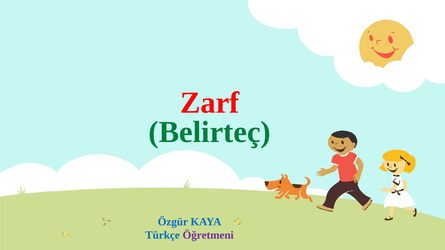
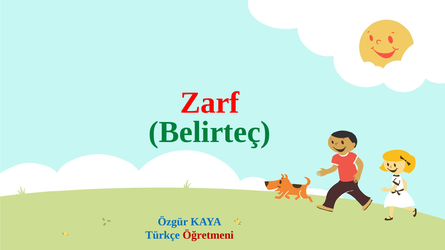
Öğretmeni colour: purple -> red (208, 236)
